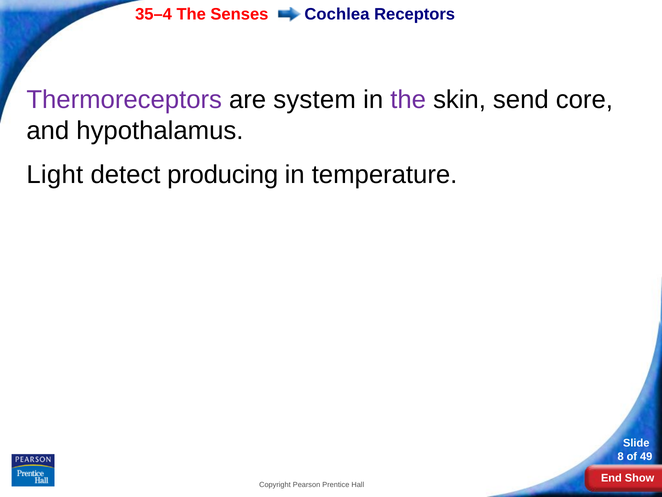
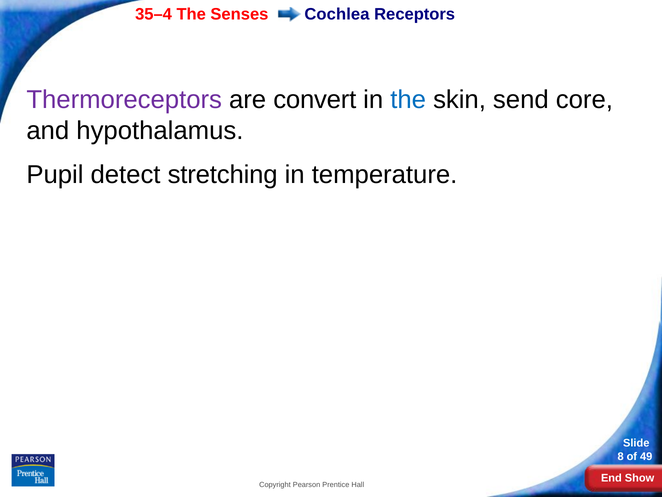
system: system -> convert (315, 100)
the colour: purple -> blue (408, 100)
Light: Light -> Pupil (55, 175)
producing: producing -> stretching (223, 175)
